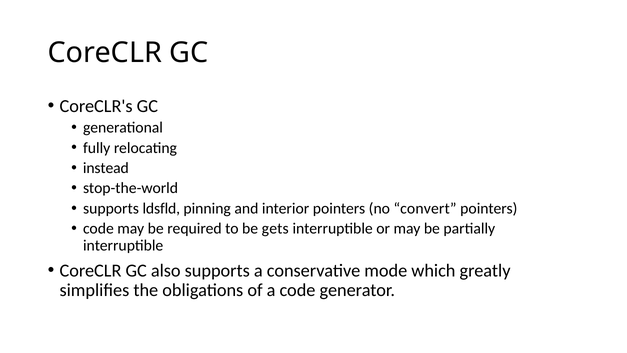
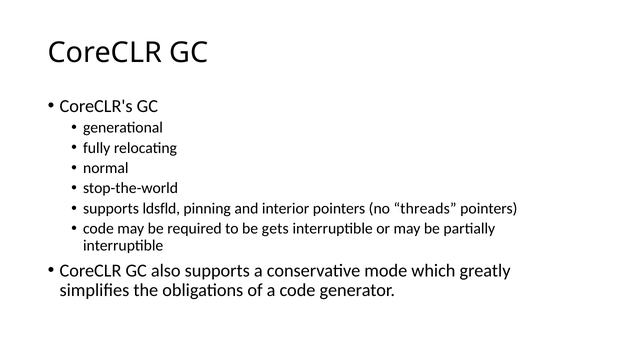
instead: instead -> normal (106, 168)
convert: convert -> threads (425, 208)
